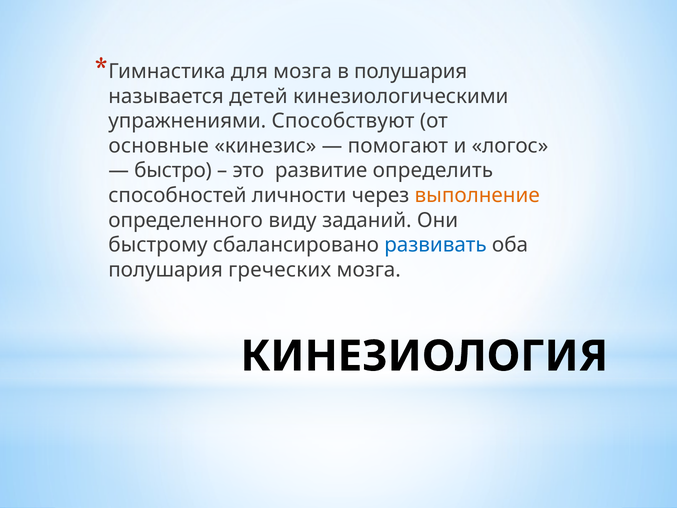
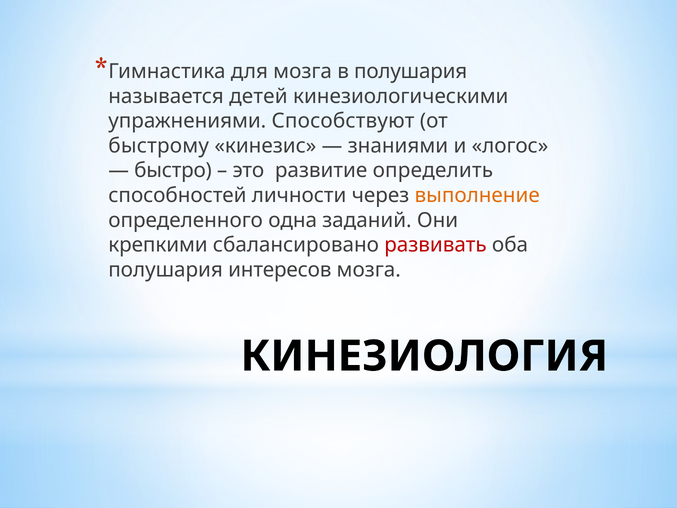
основные: основные -> быстрому (159, 146)
помогают: помогают -> знаниями (398, 146)
виду: виду -> одна (293, 220)
быстрому: быстрому -> крепкими (158, 245)
развивать colour: blue -> red (435, 245)
греческих: греческих -> интересов (280, 270)
